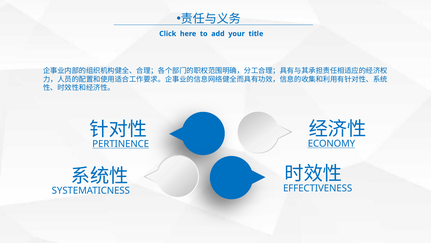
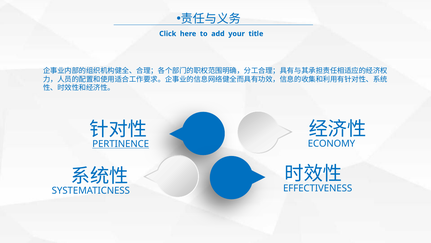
ECONOMY underline: present -> none (331, 143)
